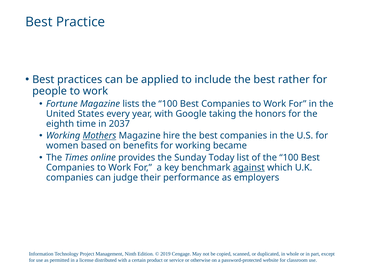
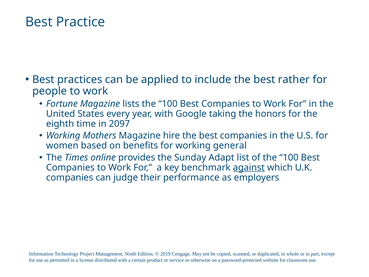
2037: 2037 -> 2097 (119, 124)
Mothers underline: present -> none (99, 136)
became: became -> general (230, 146)
Today: Today -> Adapt (221, 157)
